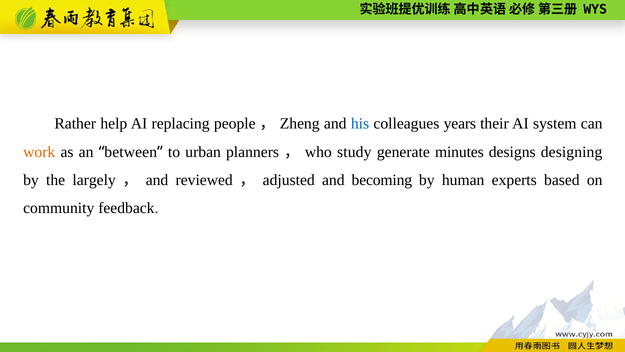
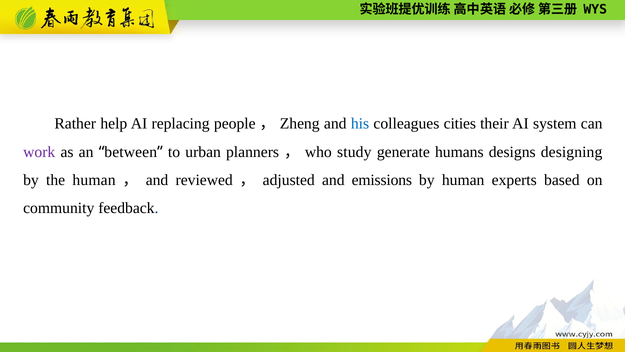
years: years -> cities (460, 124)
work colour: orange -> purple (39, 152)
minutes: minutes -> humans (459, 152)
the largely: largely -> human (94, 180)
becoming: becoming -> emissions (382, 180)
